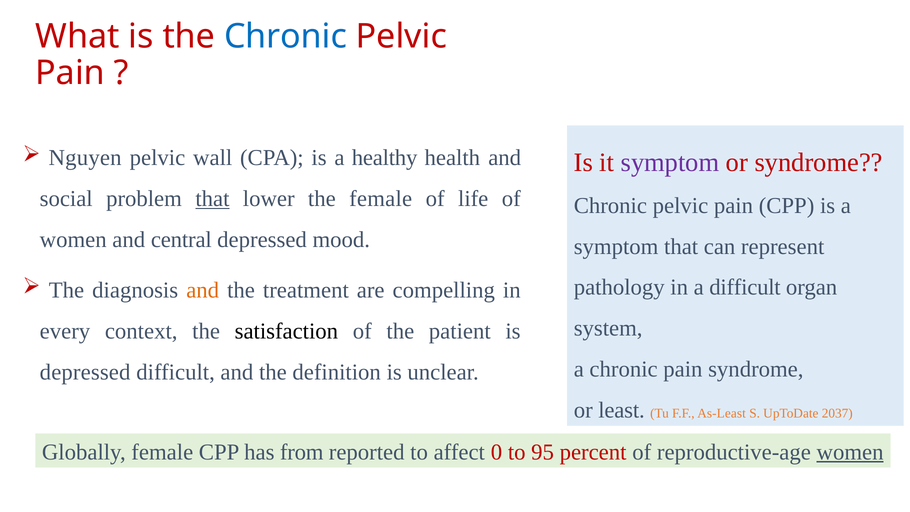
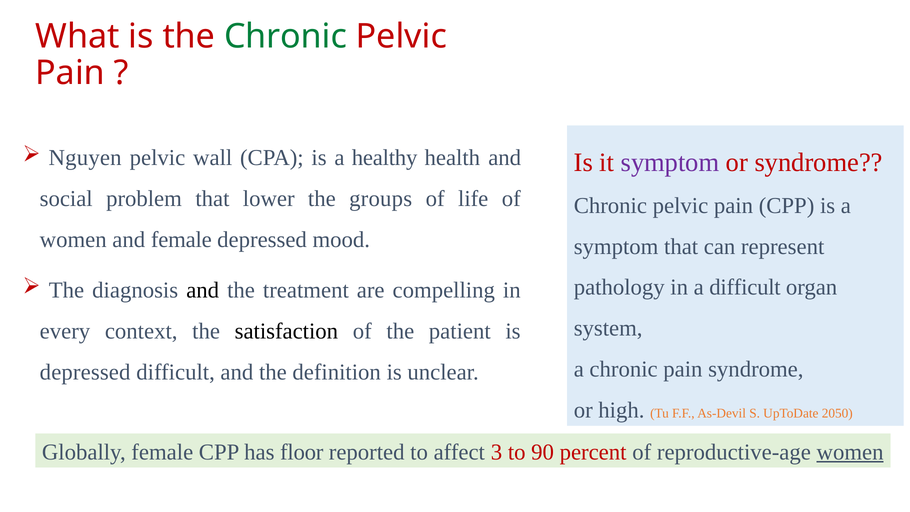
Chronic colour: blue -> green (286, 36)
that underline: present -> none (212, 199)
the female: female -> groups (381, 199)
and central: central -> female (181, 240)
and colour: orange -> black (203, 290)
least: least -> high (621, 410)
As-Least: As-Least -> As-Devil (722, 413)
2037: 2037 -> 2050 (837, 413)
from: from -> floor (302, 452)
0: 0 -> 3 (497, 452)
95: 95 -> 90 (543, 452)
